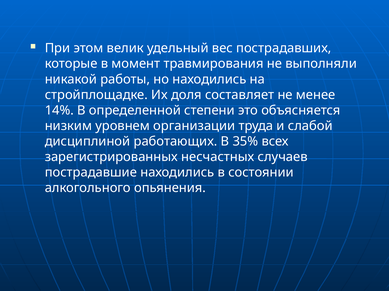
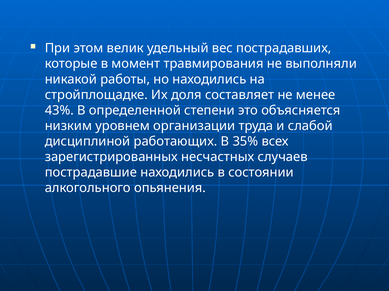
14%: 14% -> 43% (59, 111)
